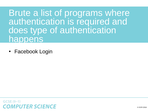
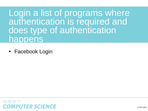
Brute: Brute -> Login (20, 13)
